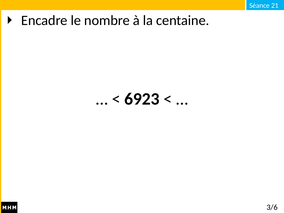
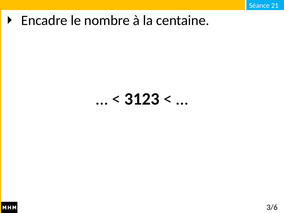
6923: 6923 -> 3123 (142, 99)
